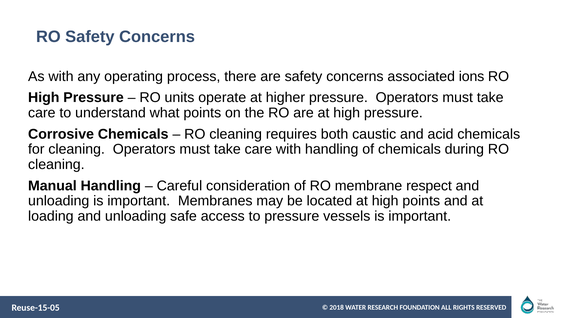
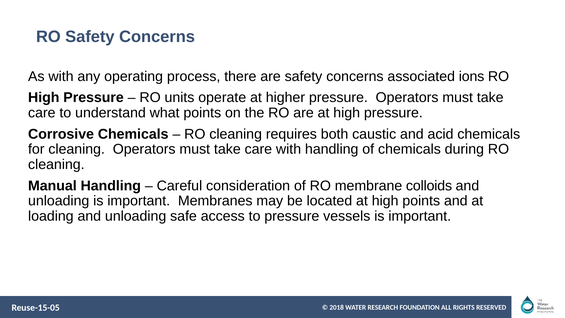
respect: respect -> colloids (429, 186)
